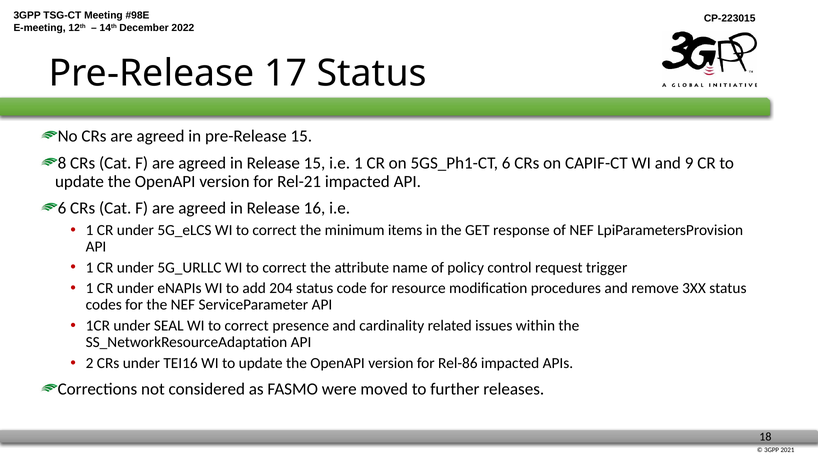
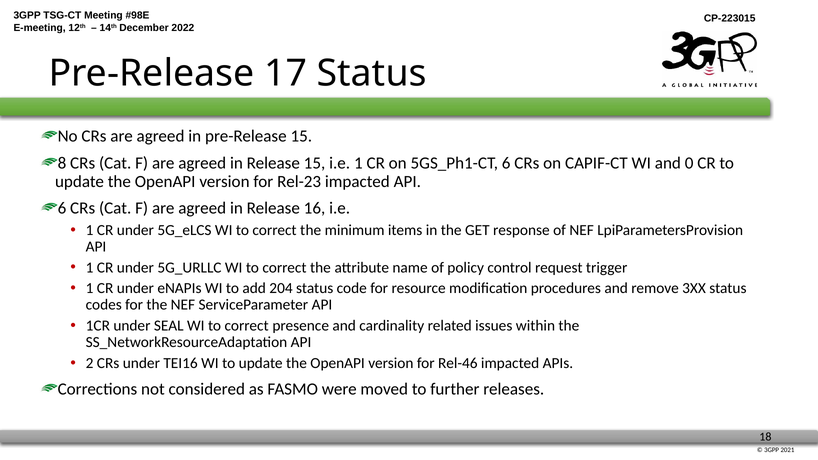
9: 9 -> 0 (689, 163)
Rel-21: Rel-21 -> Rel-23 (299, 181)
Rel-86: Rel-86 -> Rel-46 (458, 363)
